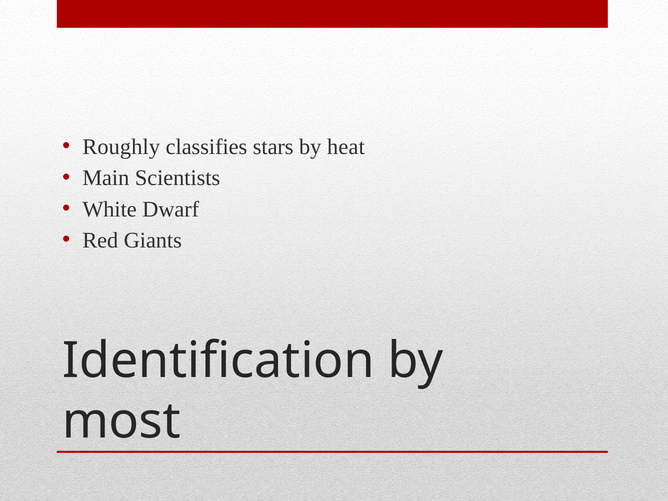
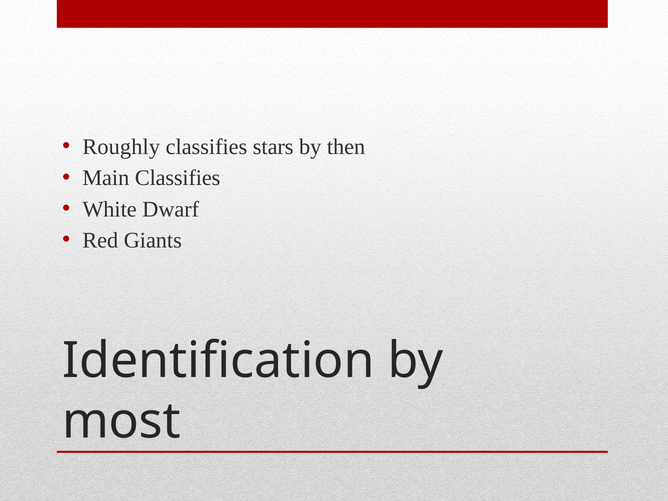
heat: heat -> then (346, 147)
Main Scientists: Scientists -> Classifies (178, 178)
